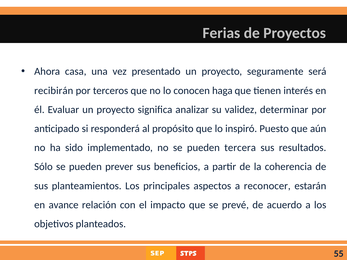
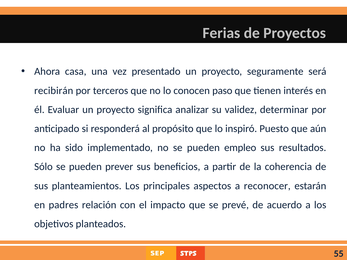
haga: haga -> paso (222, 91)
tercera: tercera -> empleo (240, 148)
avance: avance -> padres (63, 205)
